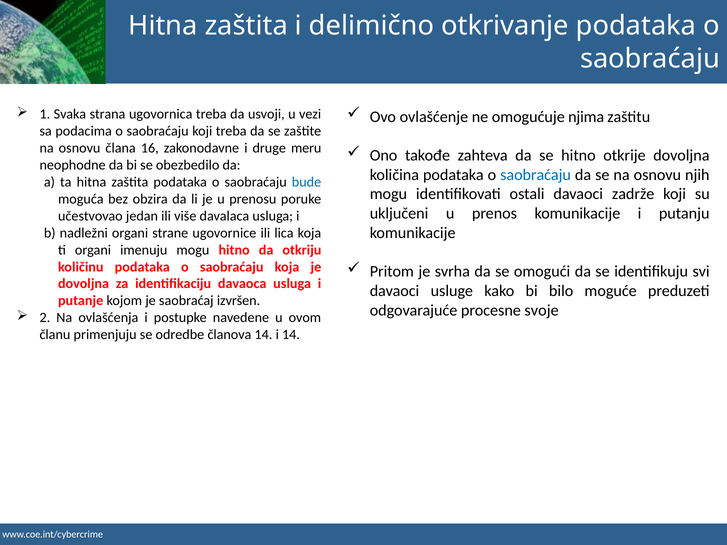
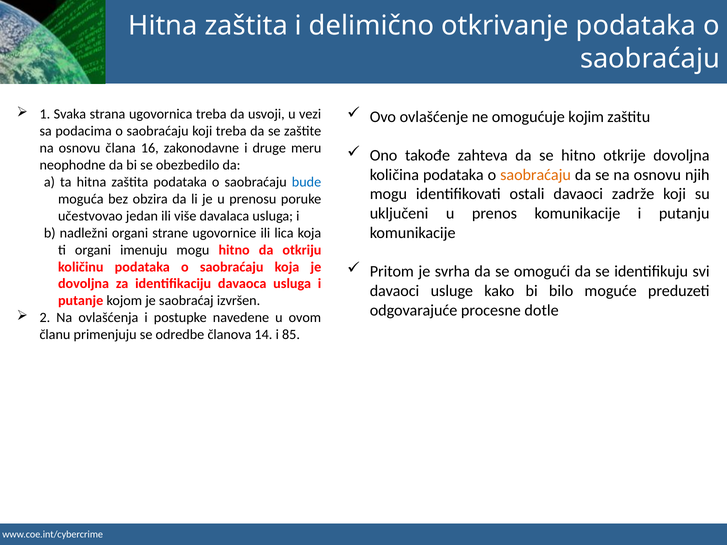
njima: njima -> kojim (586, 117)
saobraćaju colour: blue -> orange (536, 175)
svoje: svoje -> dotle (542, 311)
i 14: 14 -> 85 (291, 335)
